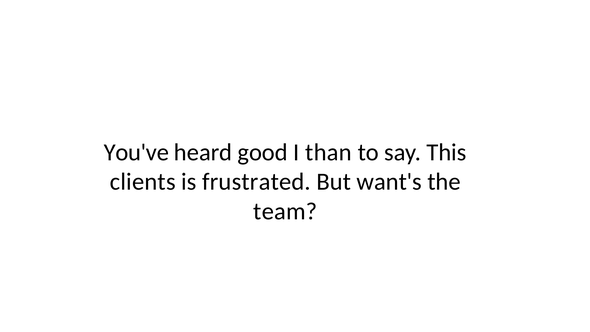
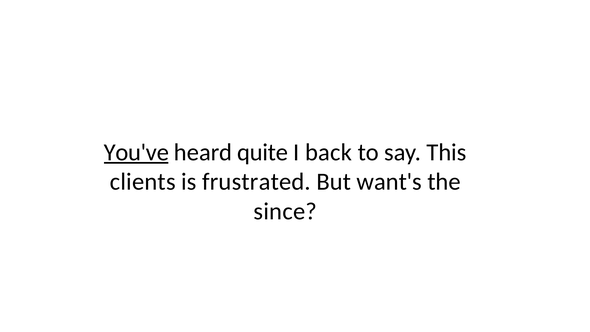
You've underline: none -> present (136, 152)
good: good -> quite (263, 152)
than: than -> back (329, 152)
team: team -> since (285, 211)
